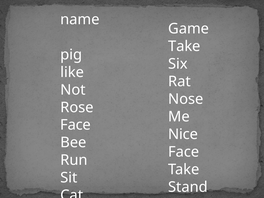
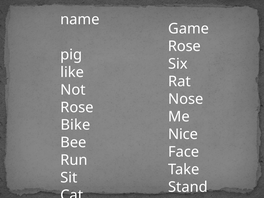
Take: Take -> Rose (184, 46)
Face: Face -> Bike (75, 125)
